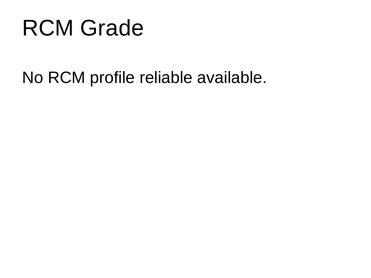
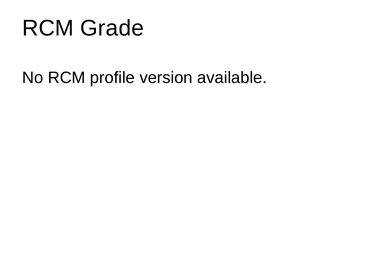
reliable: reliable -> version (166, 78)
